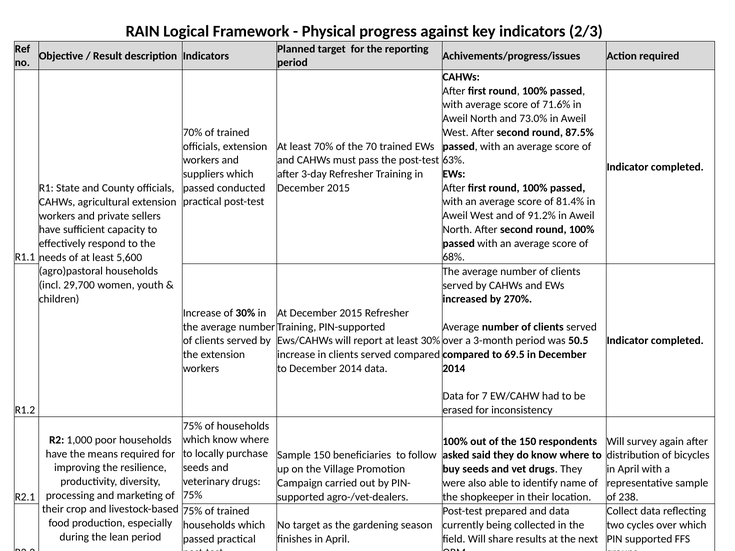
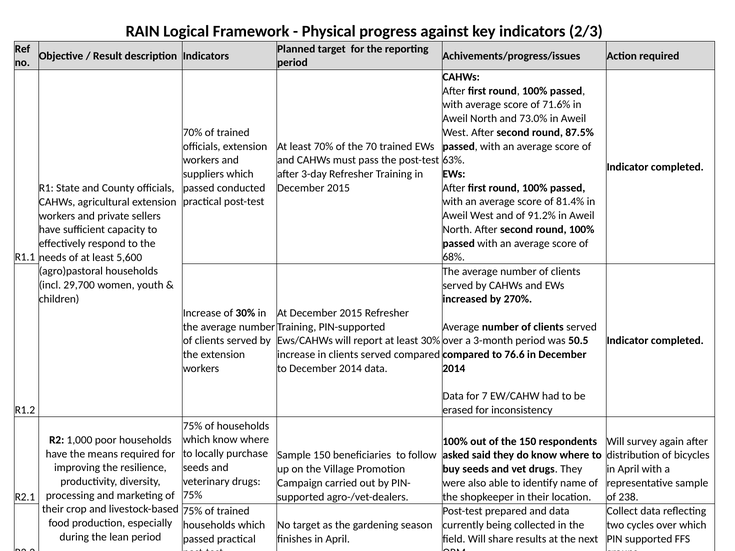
69.5: 69.5 -> 76.6 (515, 355)
